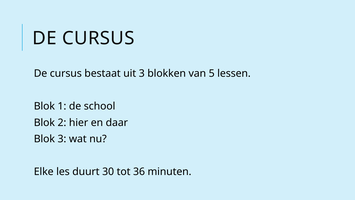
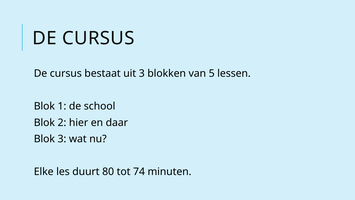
30: 30 -> 80 (108, 171)
36: 36 -> 74 (139, 171)
